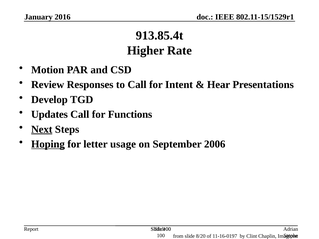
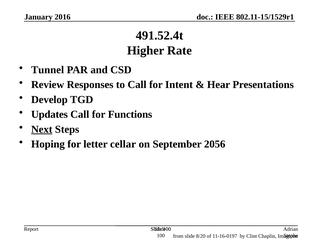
913.85.4t: 913.85.4t -> 491.52.4t (159, 36)
Motion: Motion -> Tunnel (48, 70)
Hoping underline: present -> none (48, 144)
usage: usage -> cellar (123, 144)
2006: 2006 -> 2056 (215, 144)
